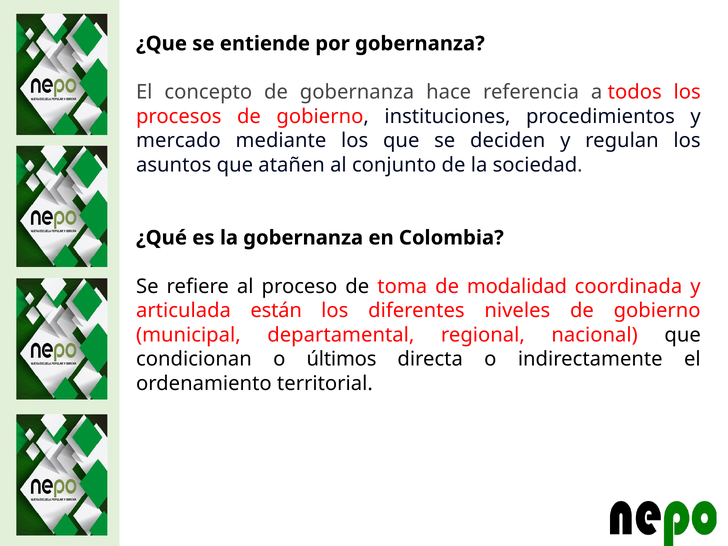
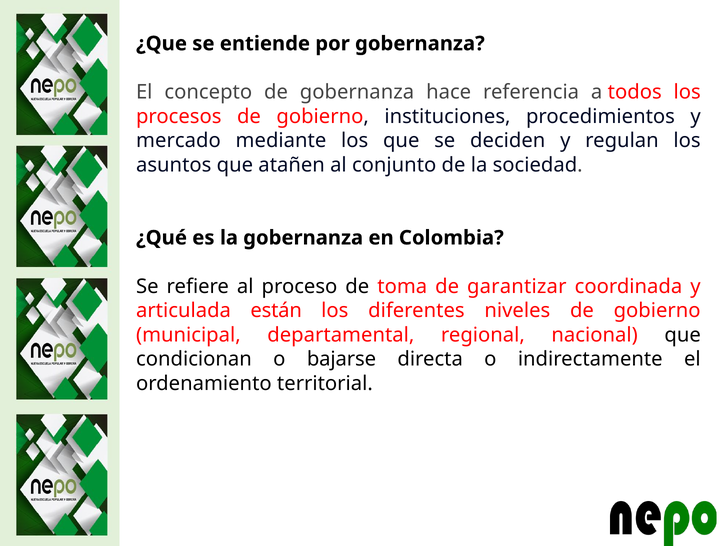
modalidad: modalidad -> garantizar (517, 286)
últimos: últimos -> bajarse (341, 359)
